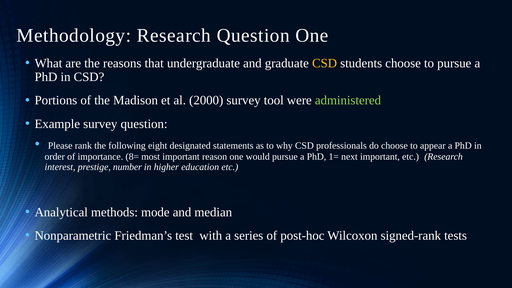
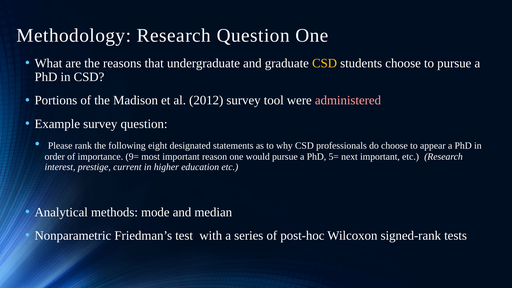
2000: 2000 -> 2012 (206, 100)
administered colour: light green -> pink (348, 100)
8=: 8= -> 9= (132, 157)
1=: 1= -> 5= (334, 157)
number: number -> current (127, 167)
